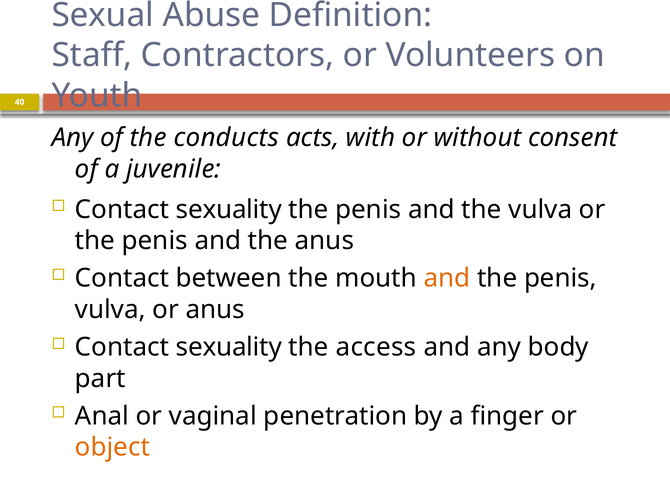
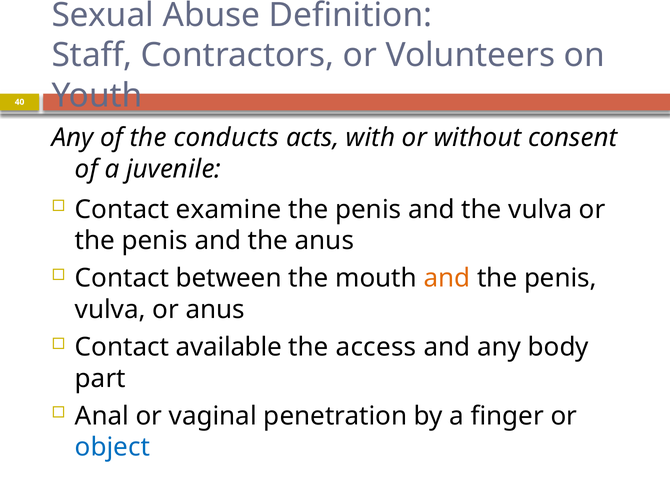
sexuality: sexuality -> examine (229, 210)
sexuality: sexuality -> available (229, 348)
object colour: orange -> blue (112, 448)
